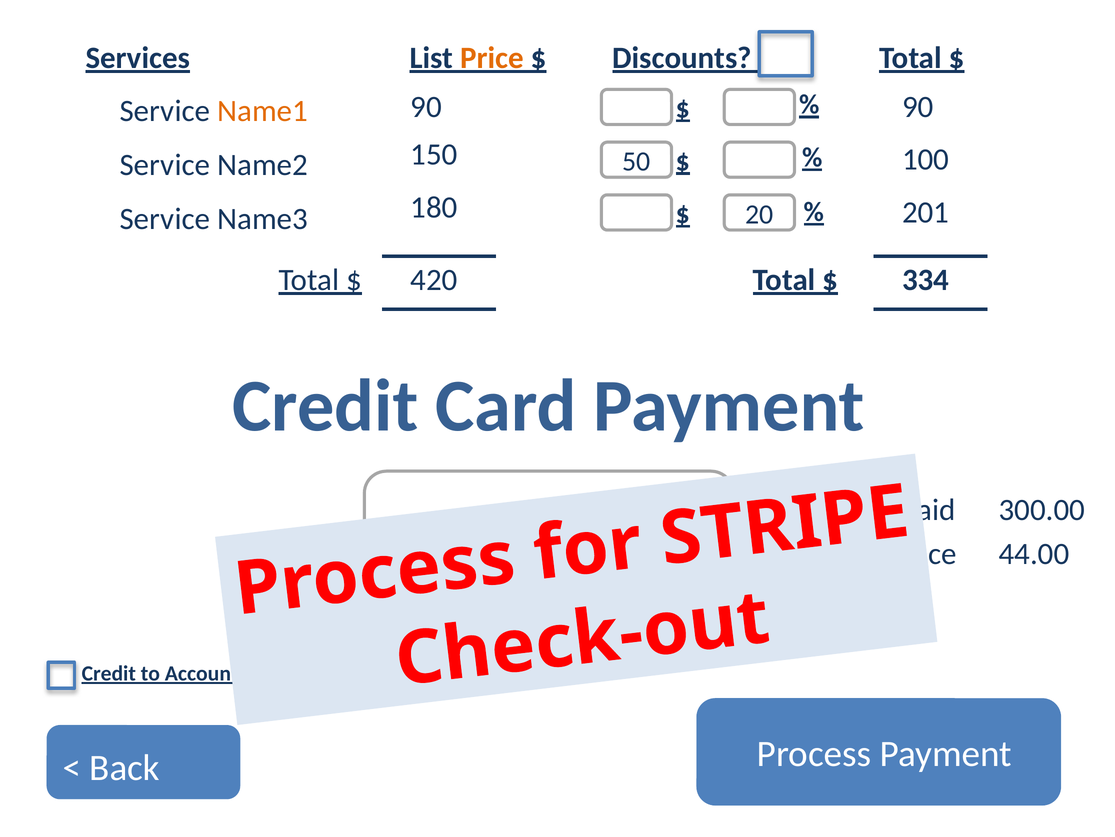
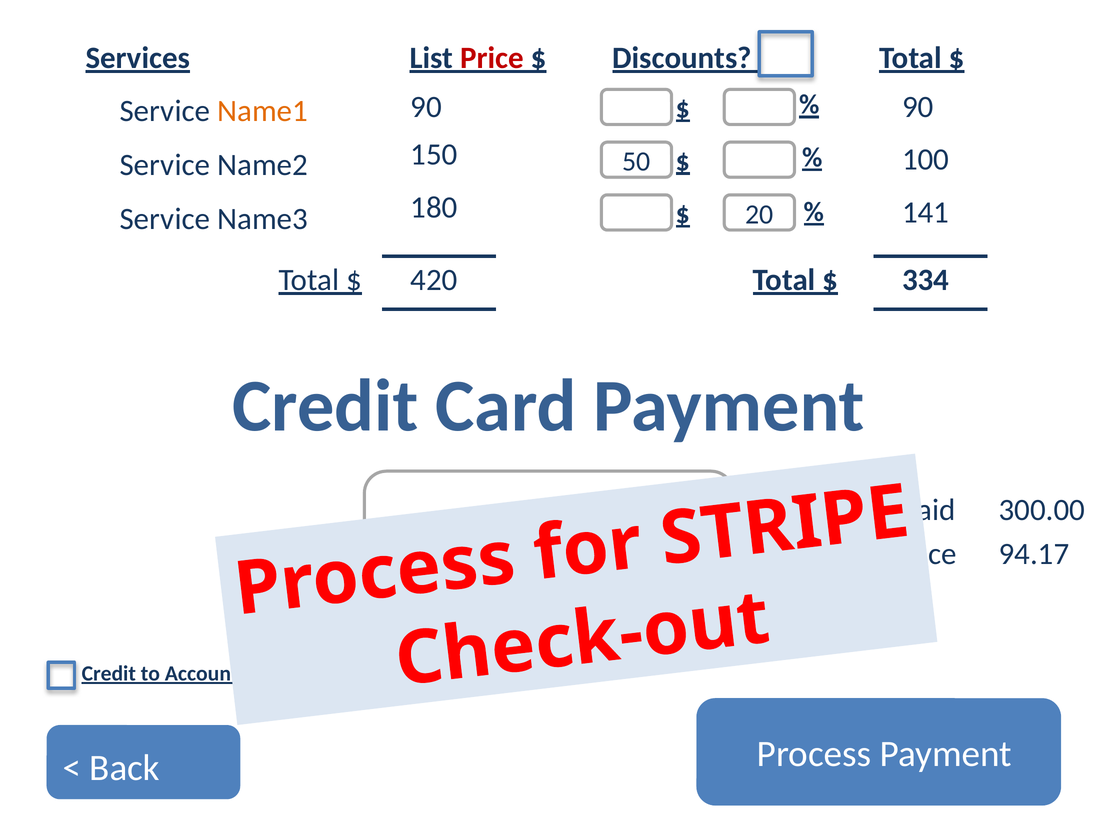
Price colour: orange -> red (492, 58)
201: 201 -> 141 (926, 212)
44.00: 44.00 -> 94.17 (1034, 554)
